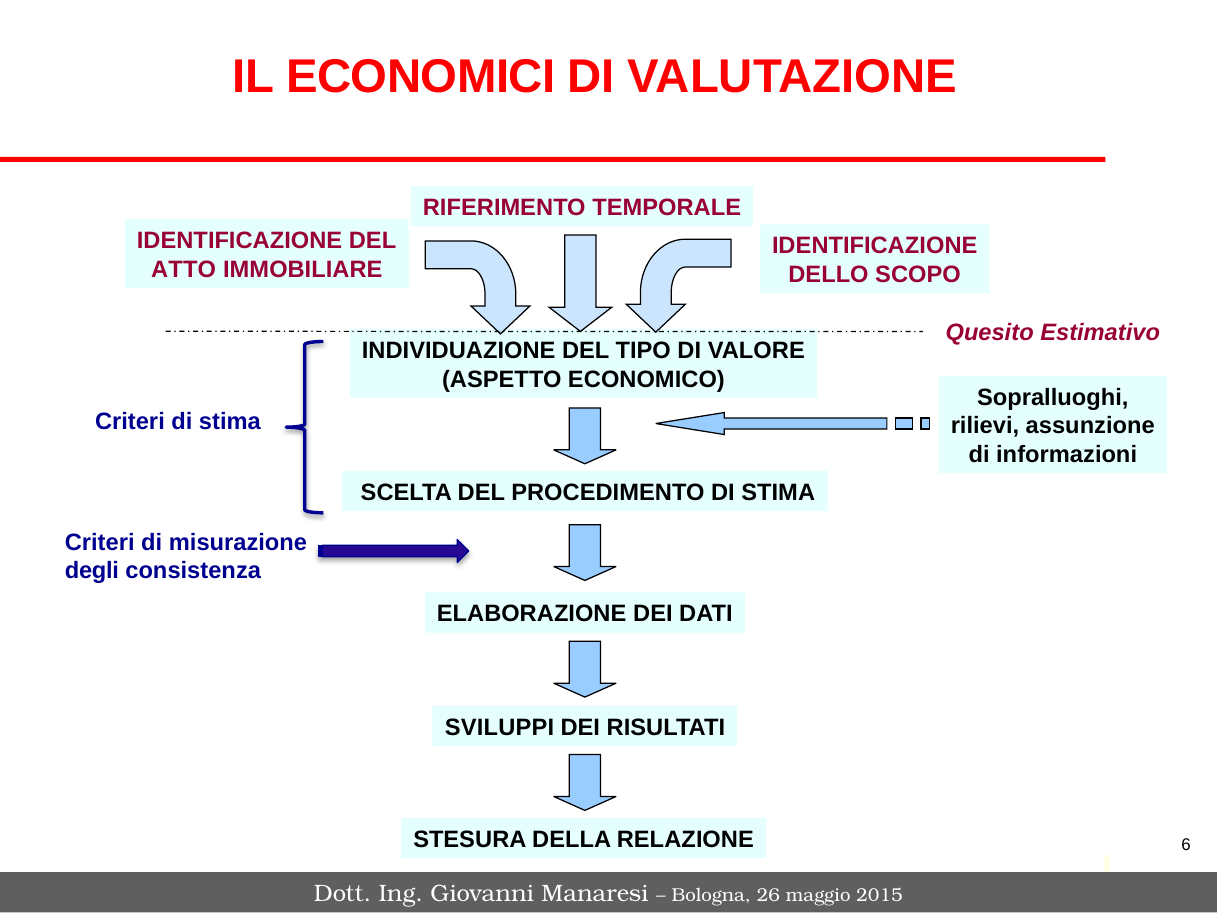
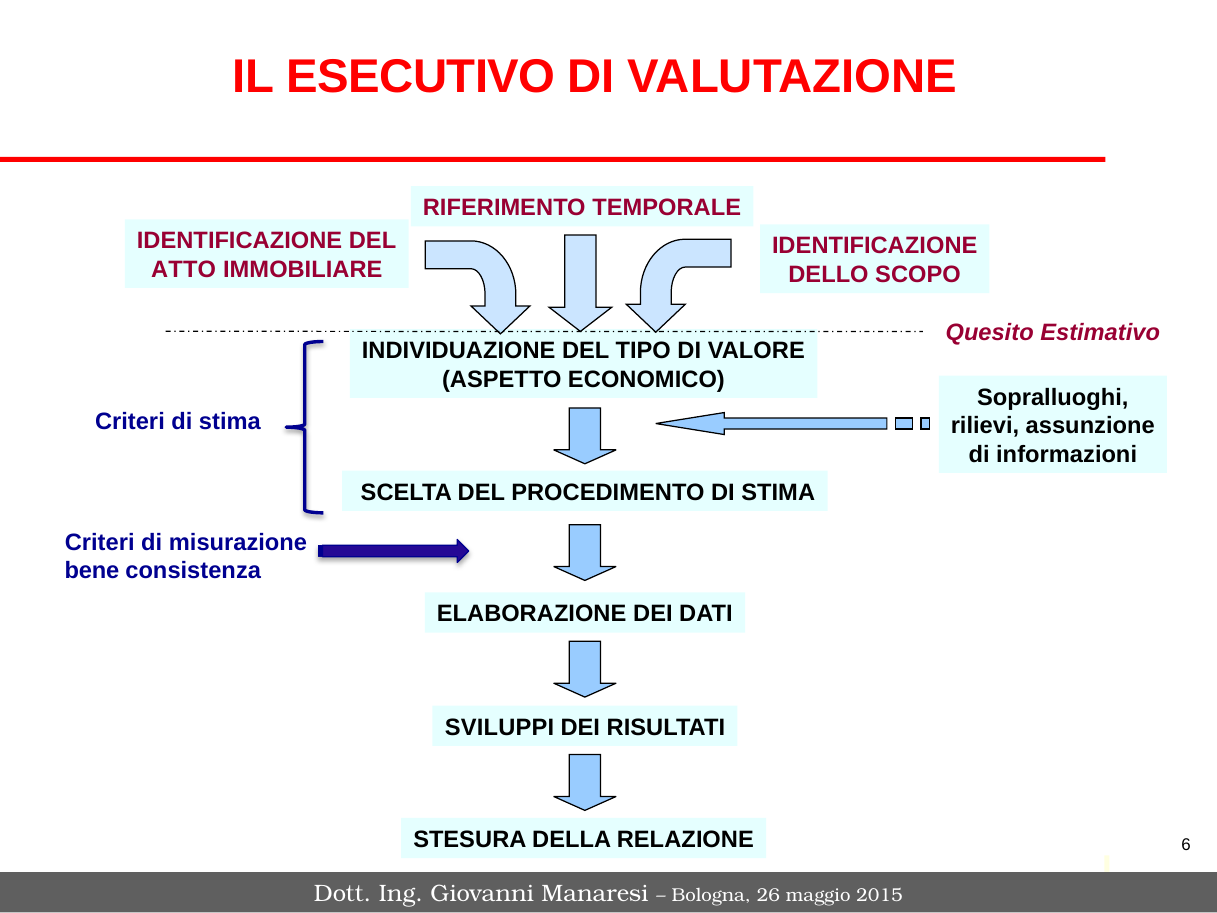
ECONOMICI: ECONOMICI -> ESECUTIVO (421, 77)
degli: degli -> bene (92, 571)
